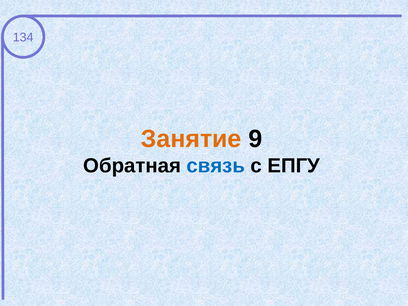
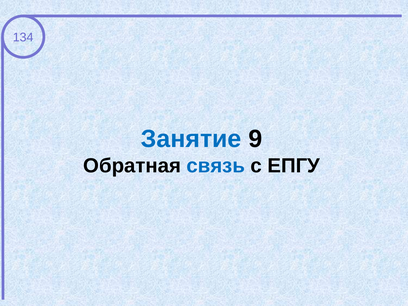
Занятие colour: orange -> blue (191, 139)
